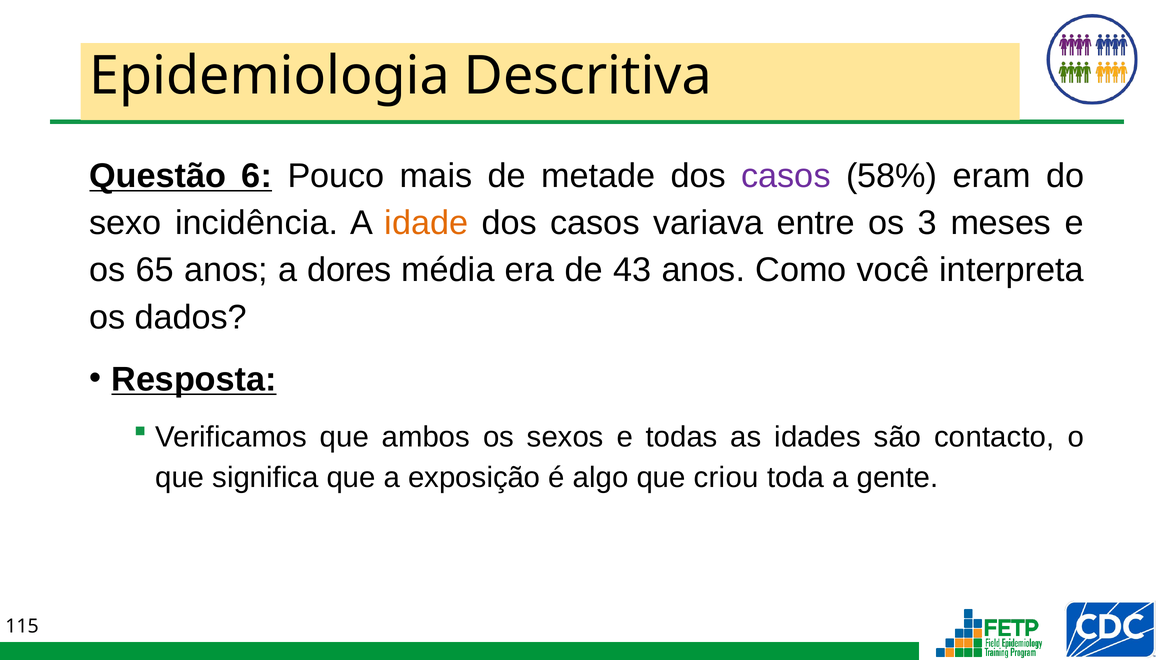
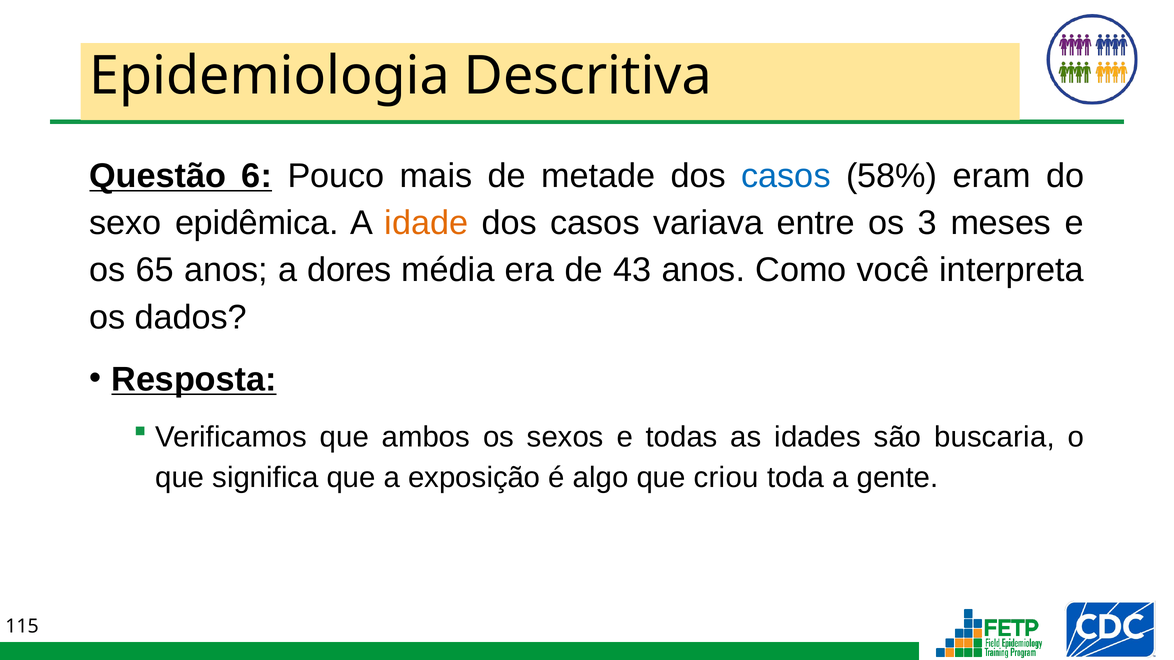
casos colour: purple -> blue (786, 176)
incidência: incidência -> epidêmica (257, 223)
contacto: contacto -> buscaria (994, 437)
